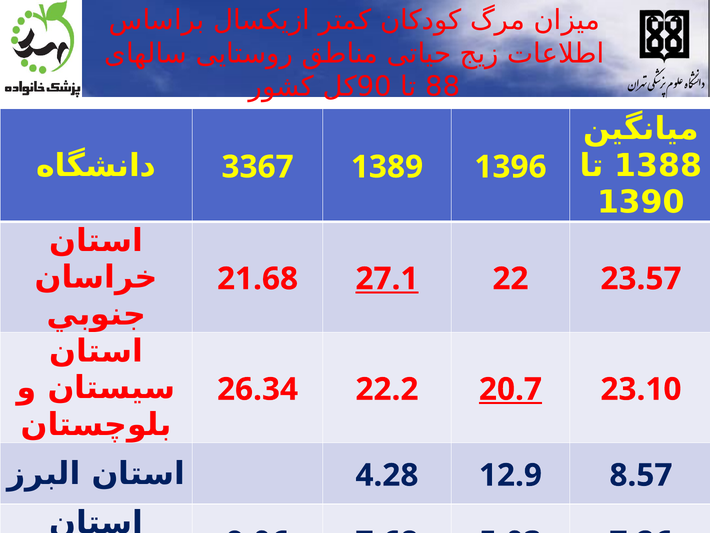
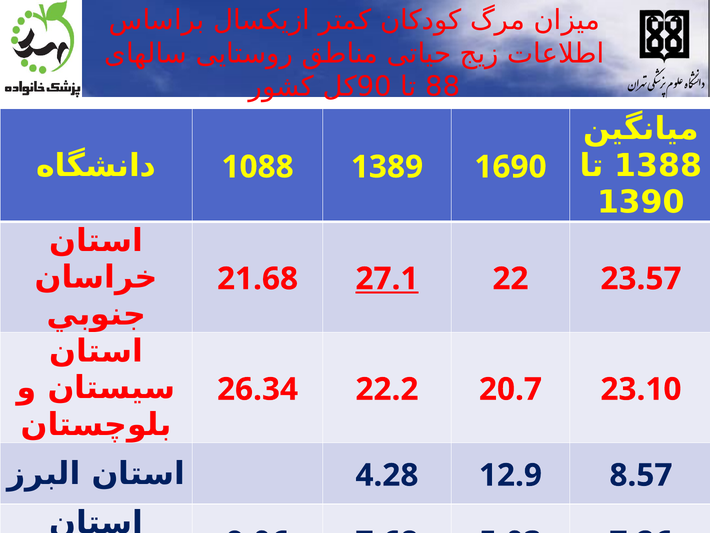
3367: 3367 -> 1088 (258, 167)
1396: 1396 -> 1690 (510, 167)
20.7 underline: present -> none (510, 389)
